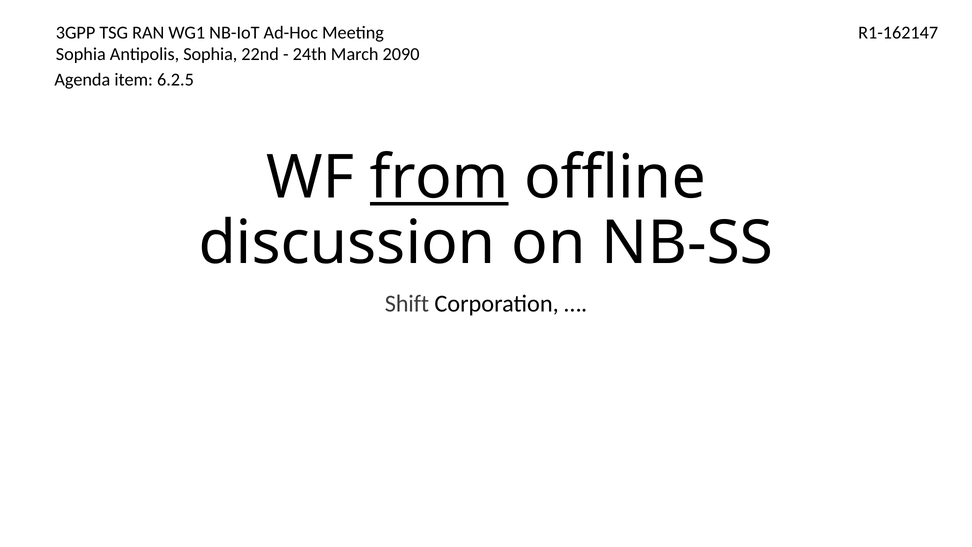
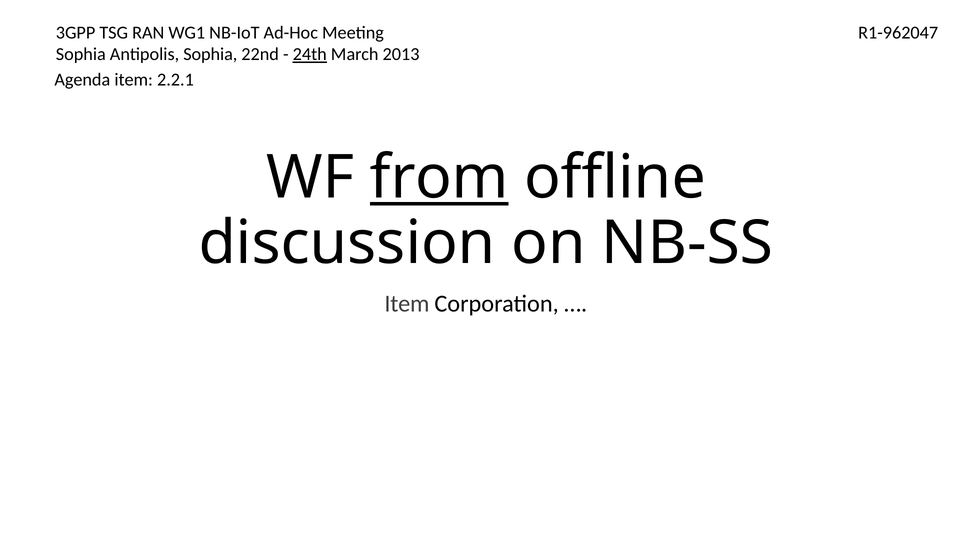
R1-162147: R1-162147 -> R1-962047 (898, 33)
24th underline: none -> present (310, 54)
2090: 2090 -> 2013 (401, 54)
6.2.5: 6.2.5 -> 2.2.1 (175, 79)
Shift: Shift -> Item (407, 304)
